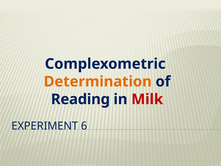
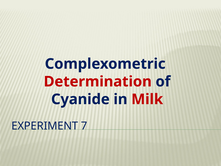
Determination colour: orange -> red (98, 81)
Reading: Reading -> Cyanide (80, 99)
6: 6 -> 7 (84, 126)
